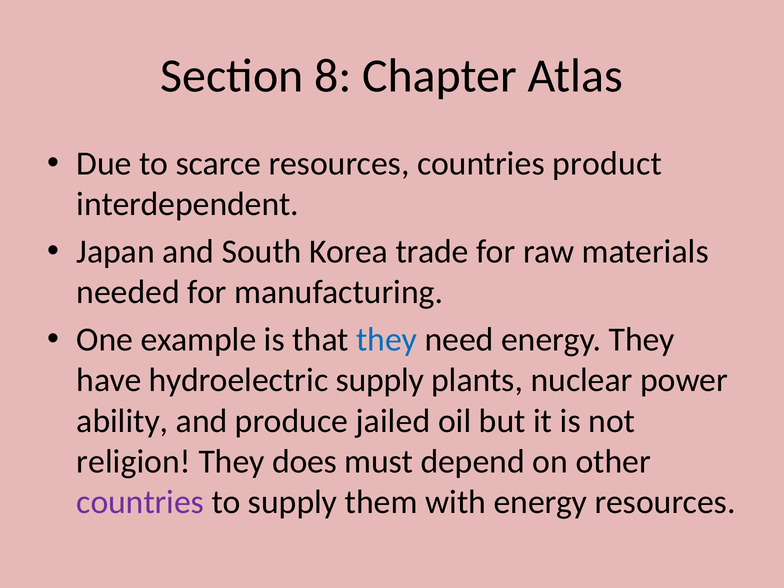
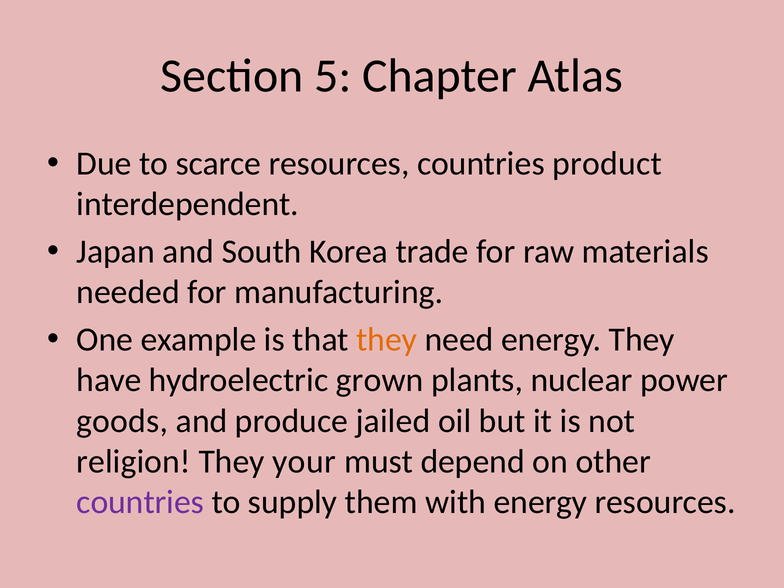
8: 8 -> 5 (333, 76)
they colour: blue -> orange (387, 340)
hydroelectric supply: supply -> grown (380, 380)
ability: ability -> goods (122, 421)
does: does -> your (304, 461)
